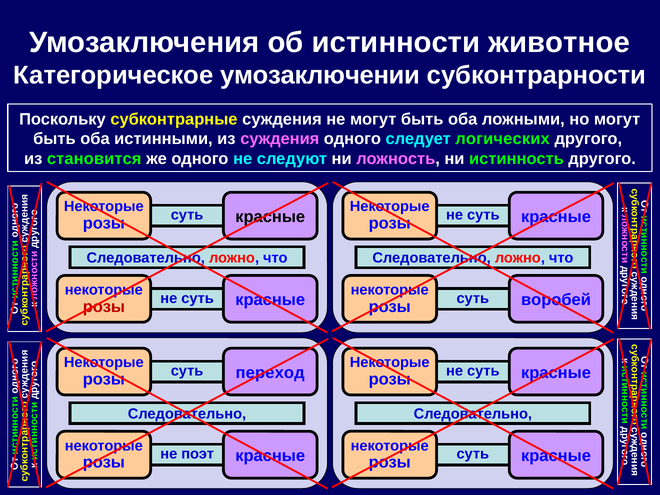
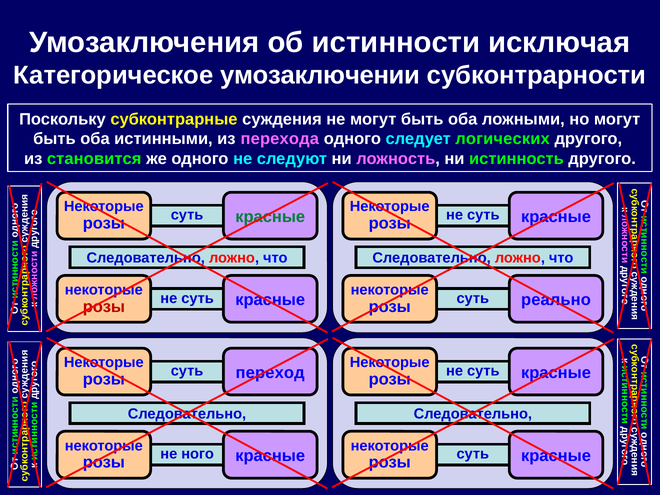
животное: животное -> исключая (559, 43)
из суждения: суждения -> перехода (280, 139)
красные colour: black -> green (270, 217)
воробей: воробей -> реально (556, 300)
поэт: поэт -> ного (198, 454)
